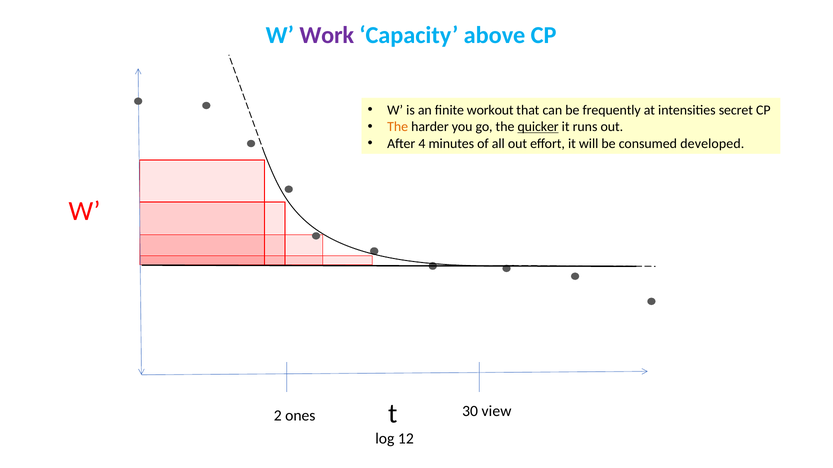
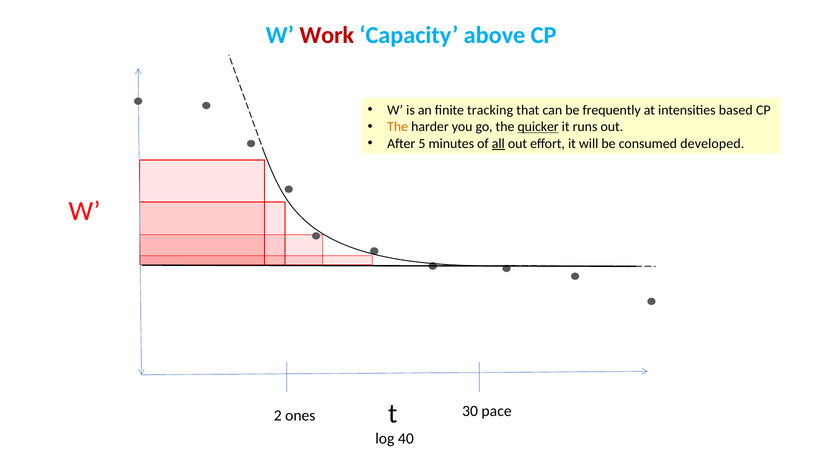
Work colour: purple -> red (327, 35)
workout: workout -> tracking (490, 110)
secret: secret -> based (736, 110)
4: 4 -> 5 (422, 144)
all underline: none -> present (498, 144)
view: view -> pace (497, 411)
12: 12 -> 40 (406, 439)
